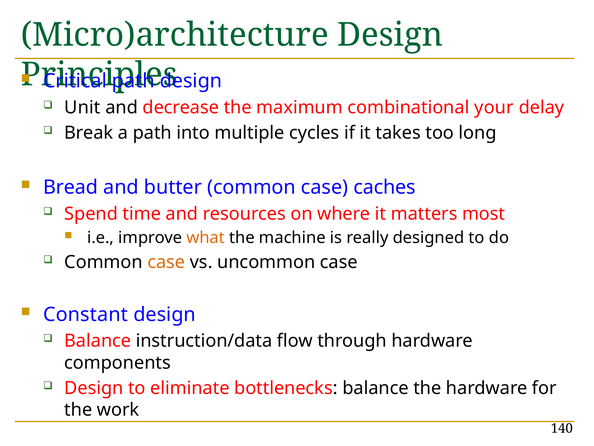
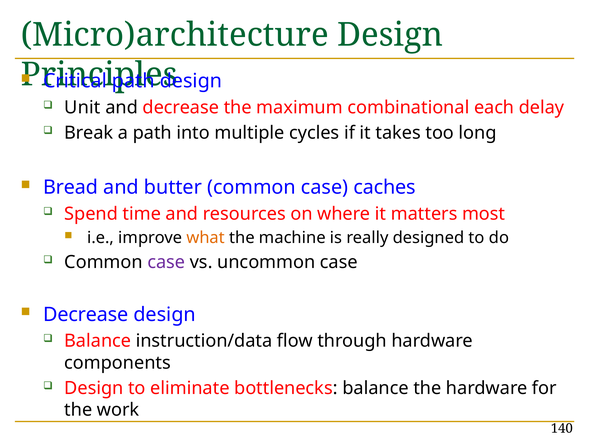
your: your -> each (494, 107)
case colour: orange -> purple (166, 262)
Constant: Constant -> Decrease (86, 314)
